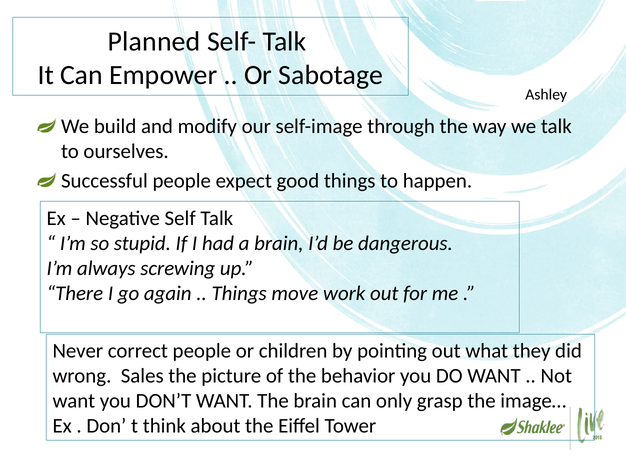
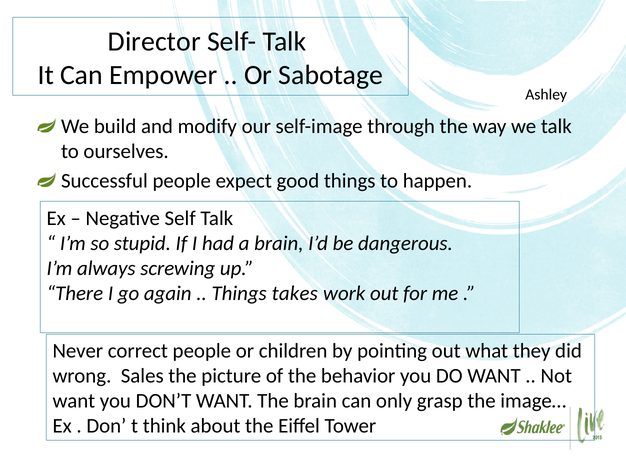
Planned: Planned -> Director (154, 42)
move: move -> takes (295, 294)
